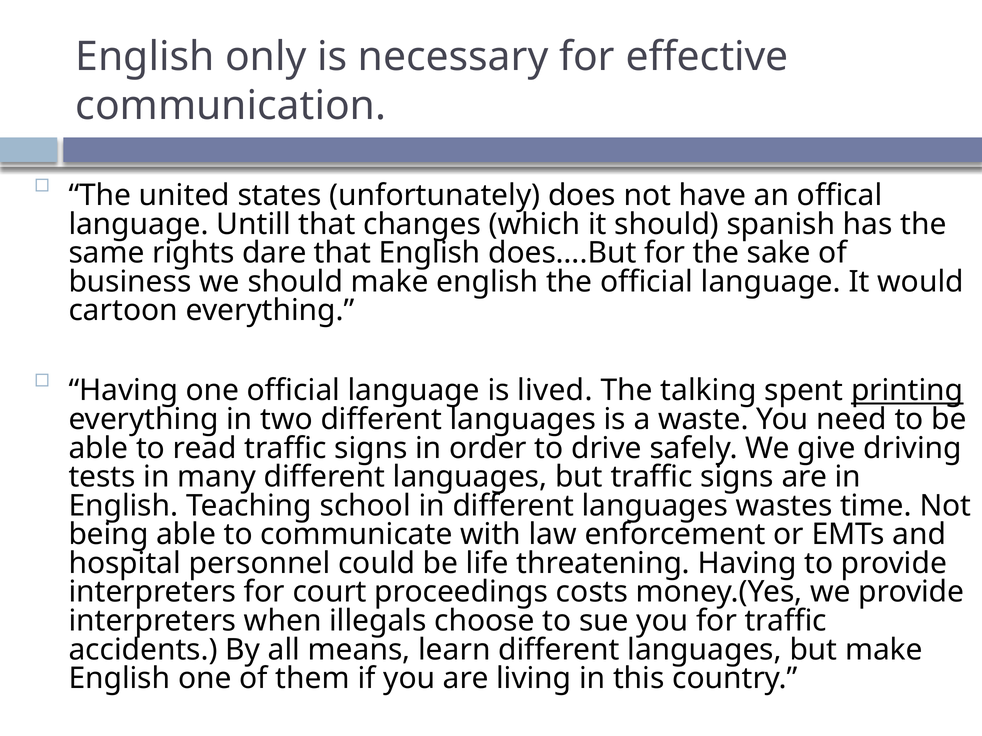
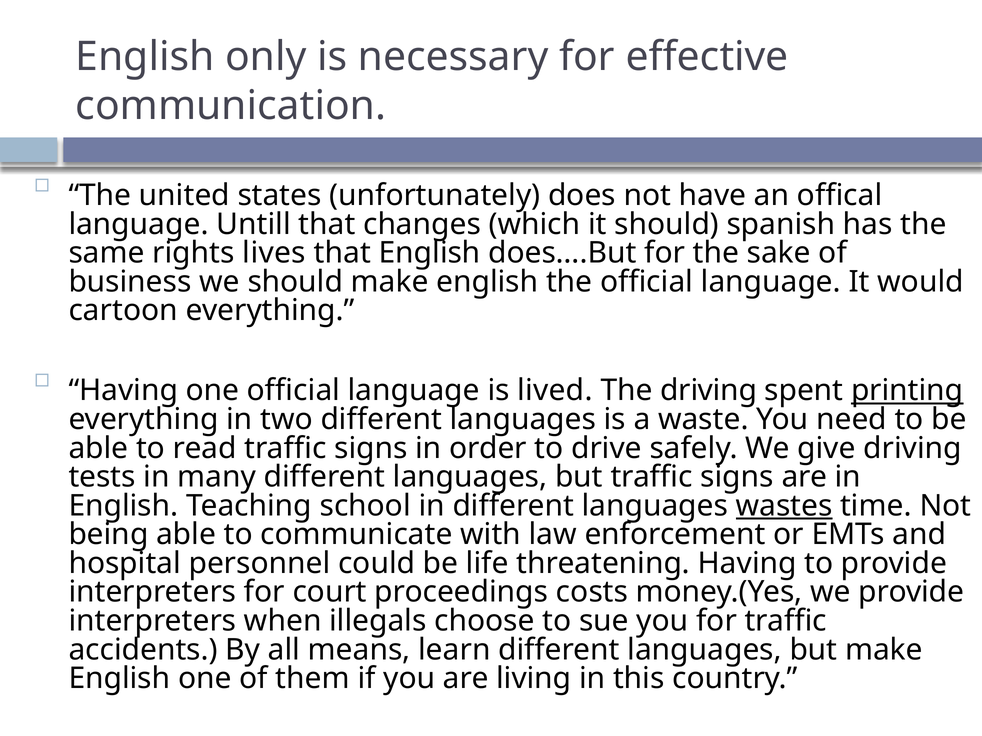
dare: dare -> lives (274, 253)
The talking: talking -> driving (709, 391)
wastes underline: none -> present (784, 506)
